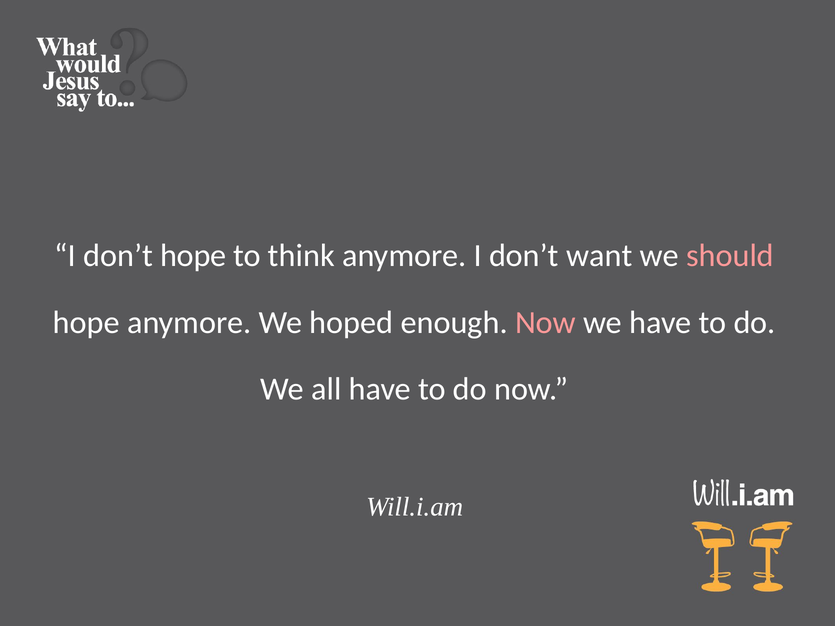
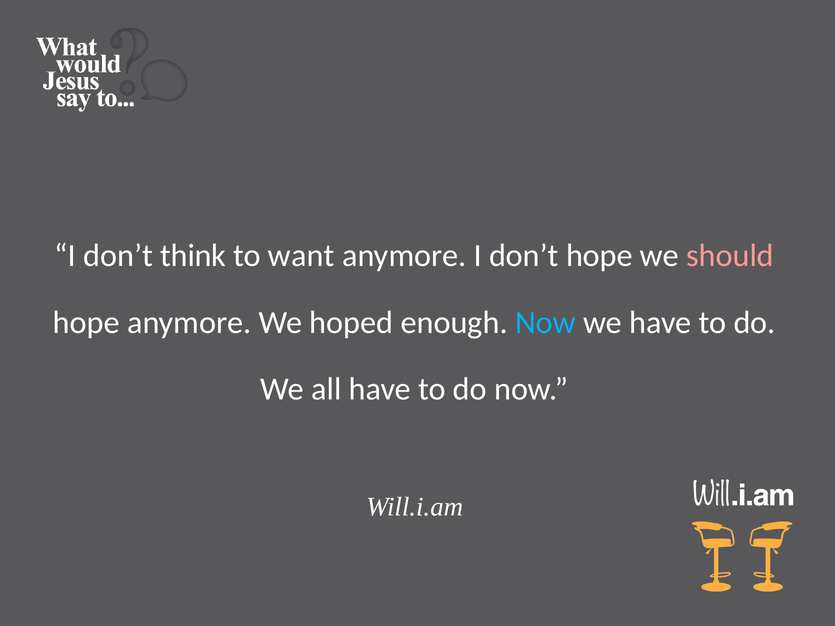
don’t hope: hope -> think (193, 256)
think: think -> want (301, 256)
don’t want: want -> hope (599, 256)
Now colour: pink -> light blue (546, 323)
